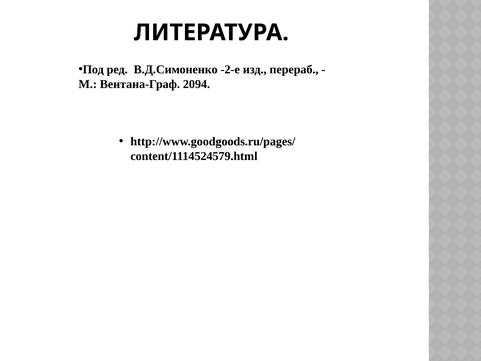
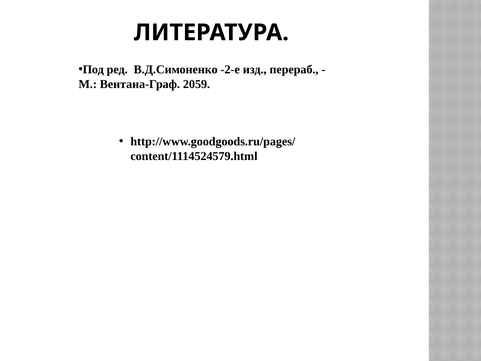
2094: 2094 -> 2059 (197, 84)
